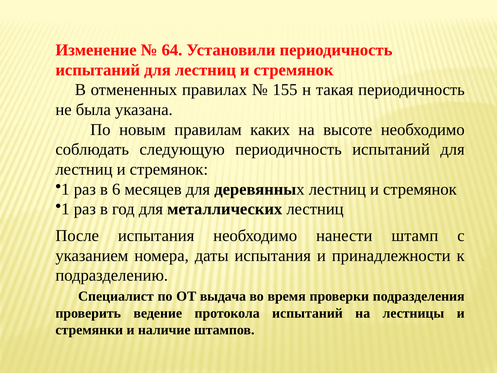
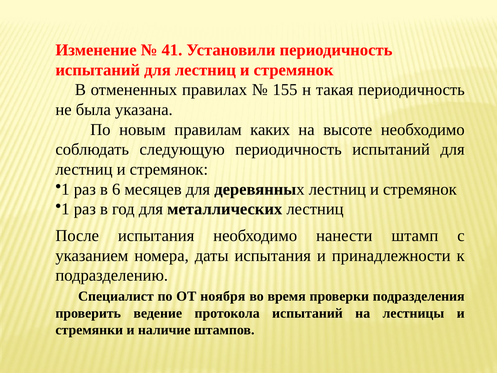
64: 64 -> 41 (172, 50)
выдача: выдача -> ноября (223, 296)
